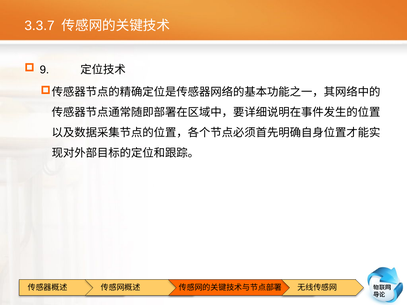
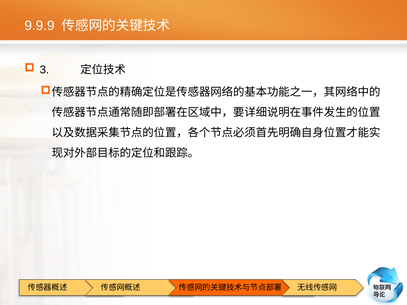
3.3.7: 3.3.7 -> 9.9.9 (39, 26)
9: 9 -> 3 (44, 70)
